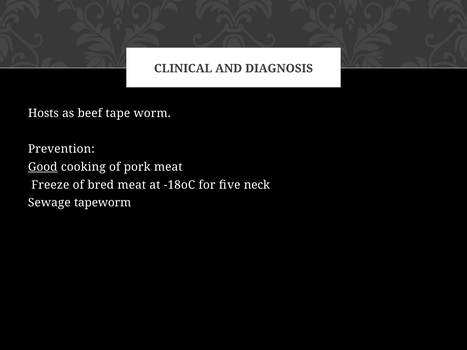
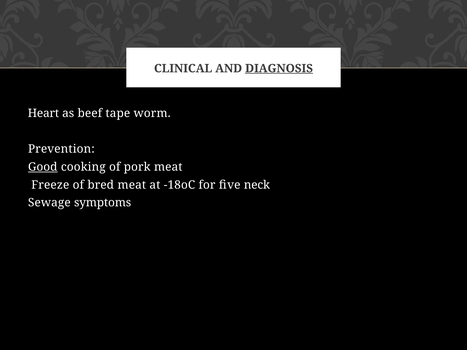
DIAGNOSIS underline: none -> present (279, 69)
Hosts: Hosts -> Heart (43, 113)
tapeworm: tapeworm -> symptoms (103, 203)
